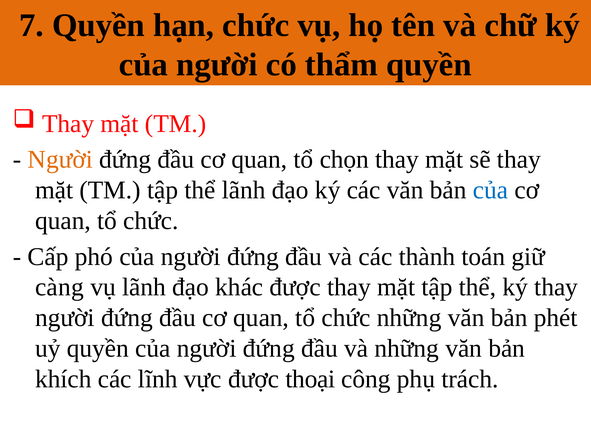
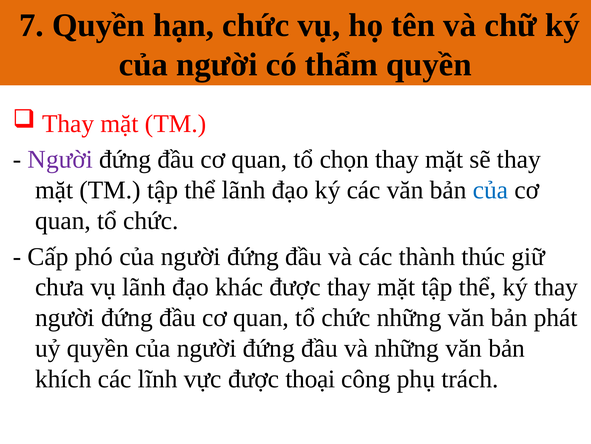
Người colour: orange -> purple (60, 159)
toán: toán -> thúc (483, 256)
càng: càng -> chưa (60, 287)
phét: phét -> phát (556, 317)
